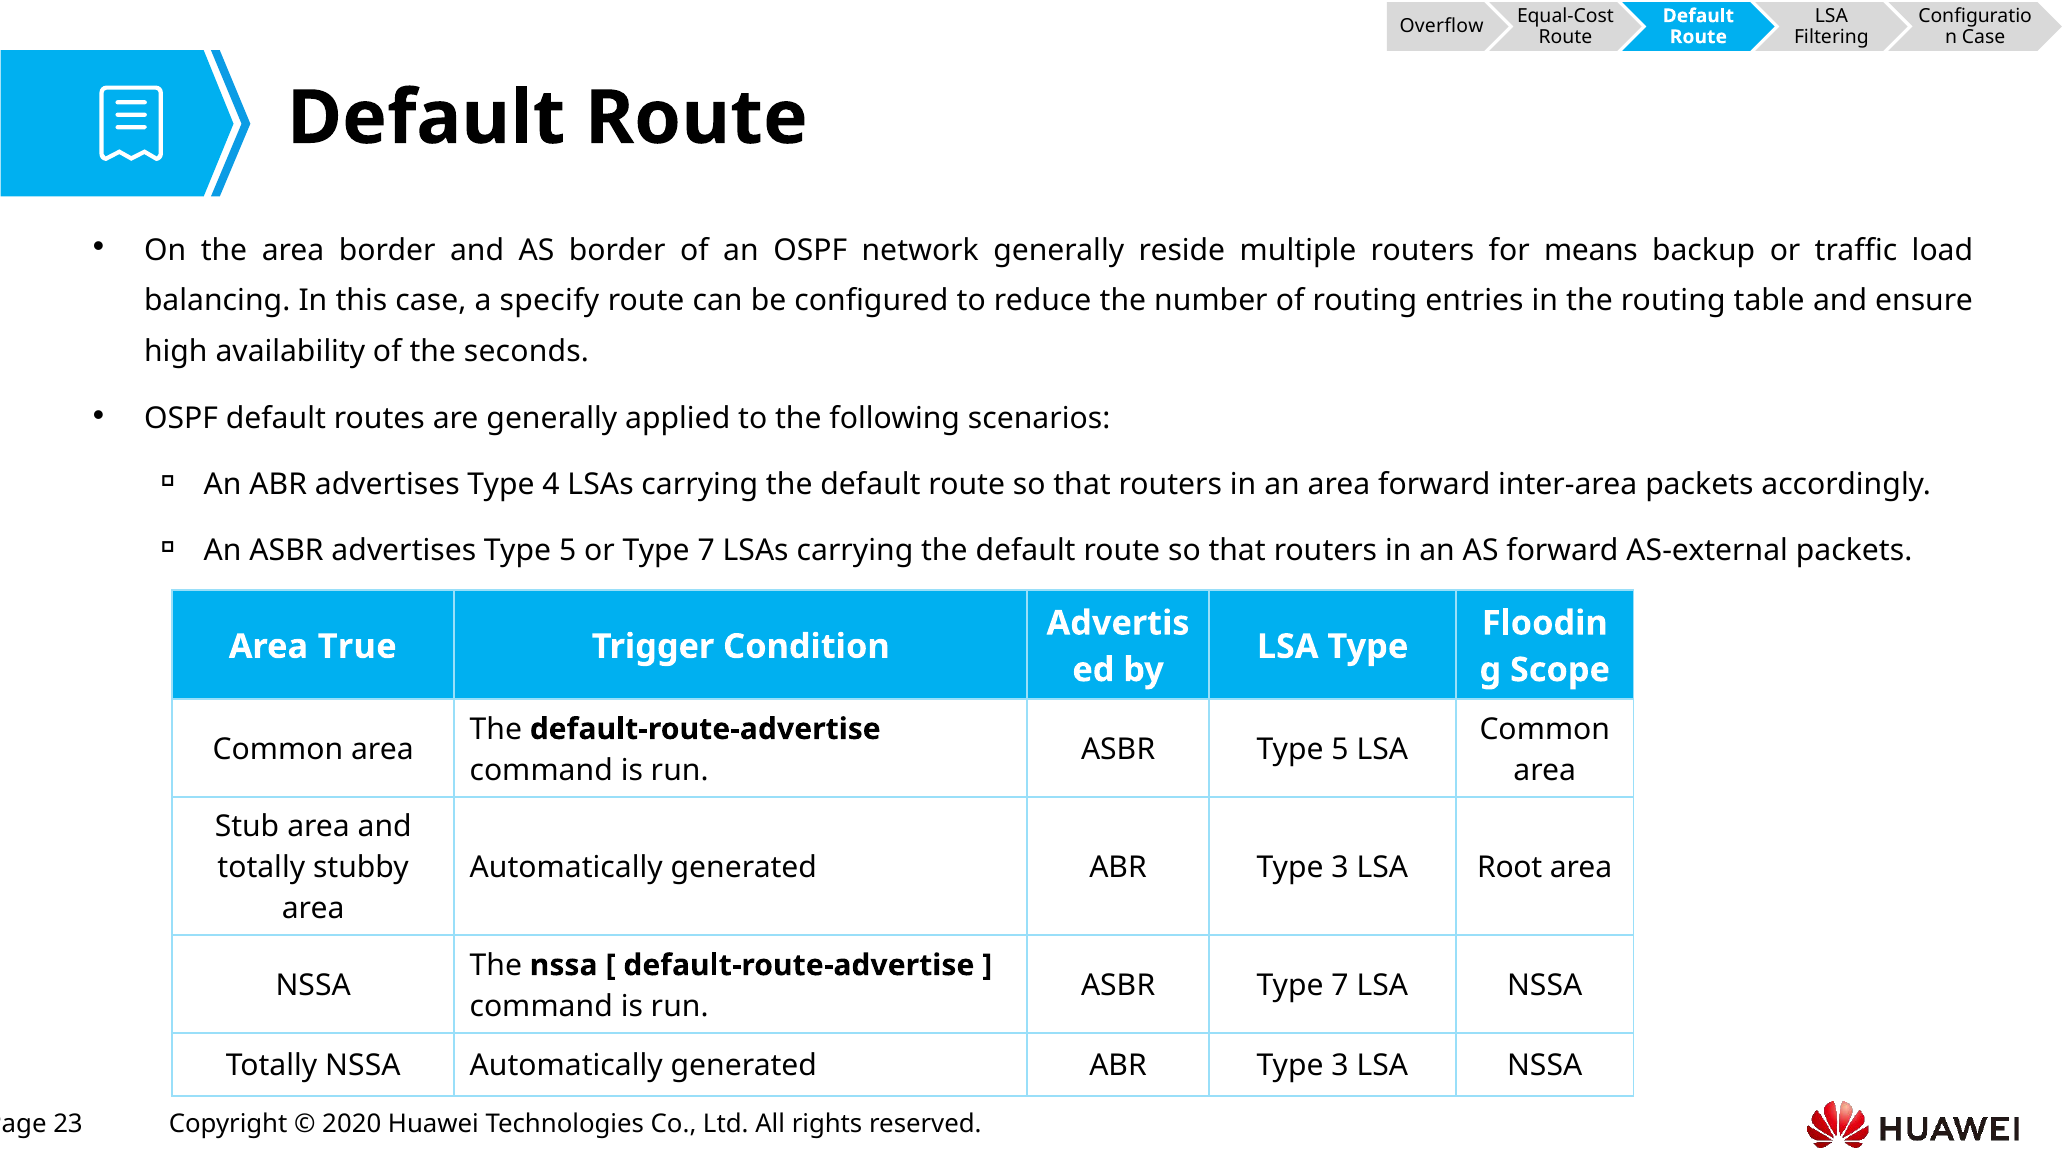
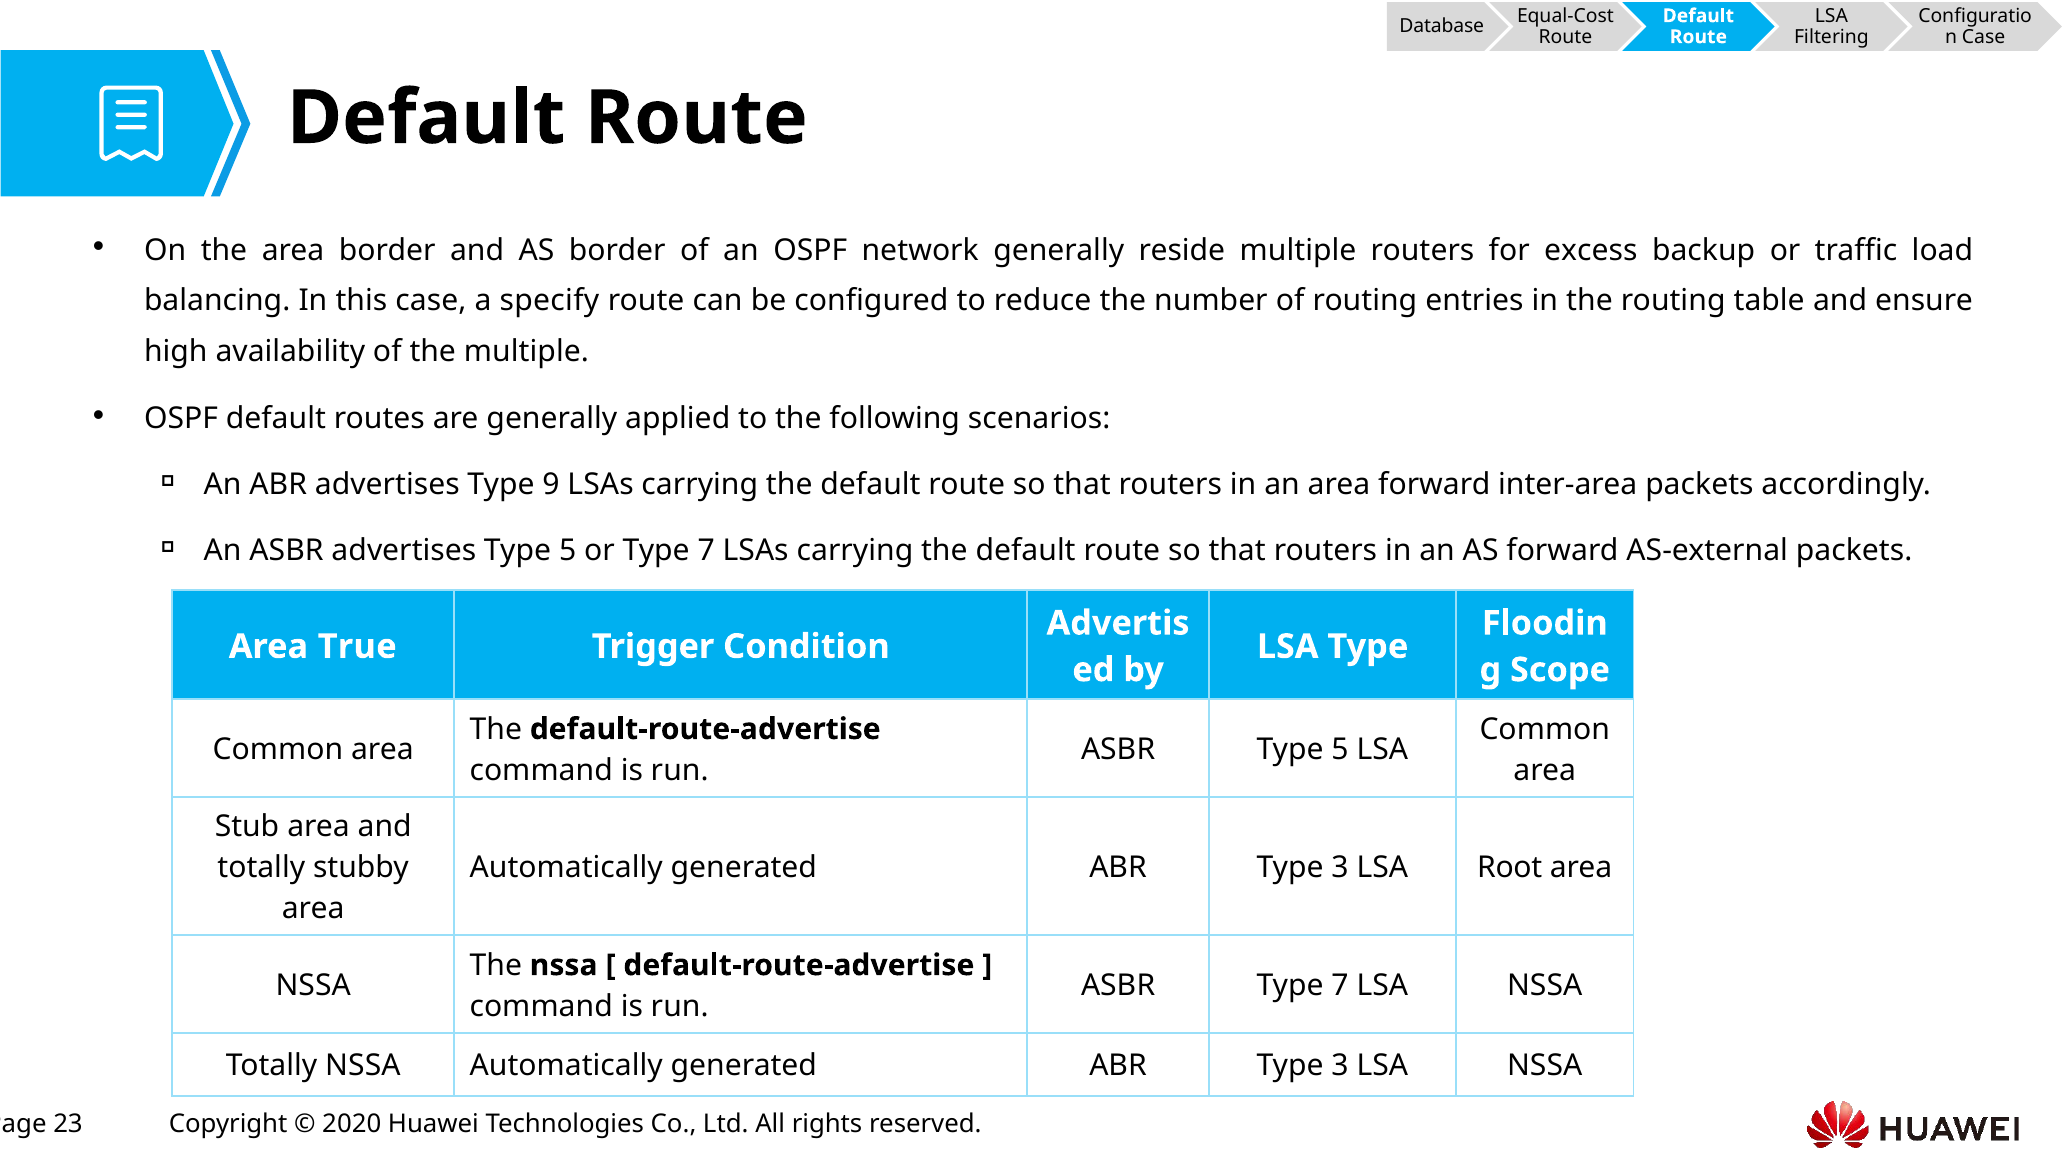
Overflow: Overflow -> Database (1442, 26)
means: means -> excess (1591, 250)
the seconds: seconds -> multiple (527, 351)
4: 4 -> 9 (551, 485)
